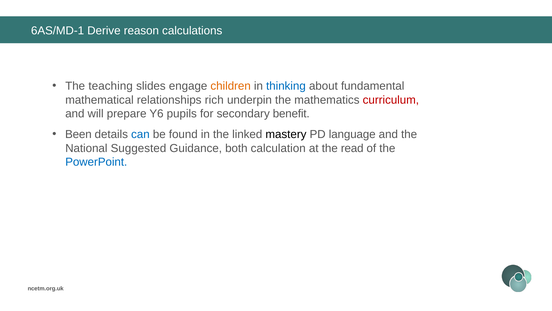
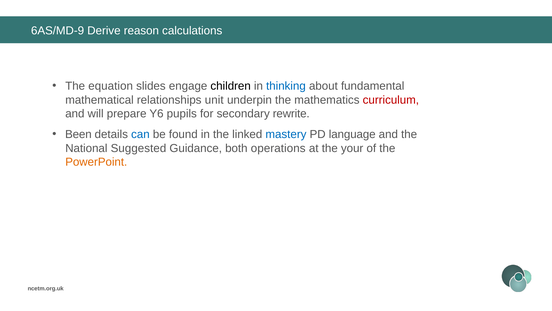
6AS/MD-1: 6AS/MD-1 -> 6AS/MD-9 (58, 31)
teaching: teaching -> equation (111, 86)
children colour: orange -> black (231, 86)
rich: rich -> unit (214, 100)
benefit: benefit -> rewrite (291, 114)
mastery colour: black -> blue (286, 134)
calculation: calculation -> operations (278, 148)
read: read -> your (352, 148)
PowerPoint colour: blue -> orange (96, 162)
